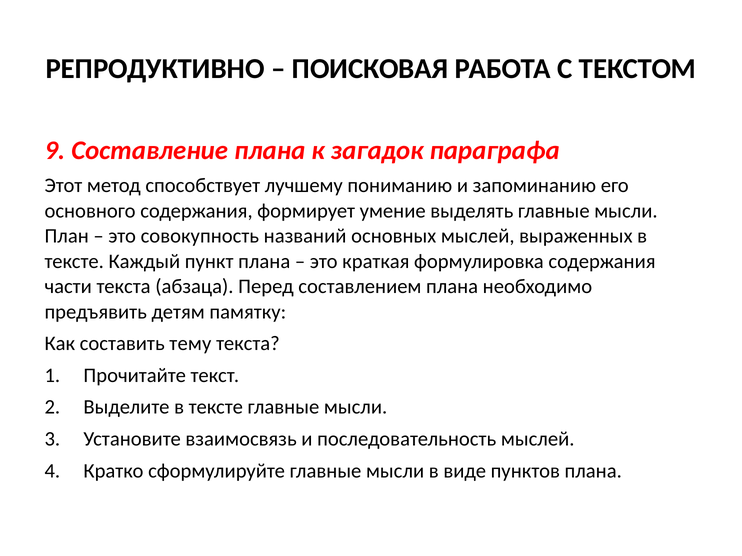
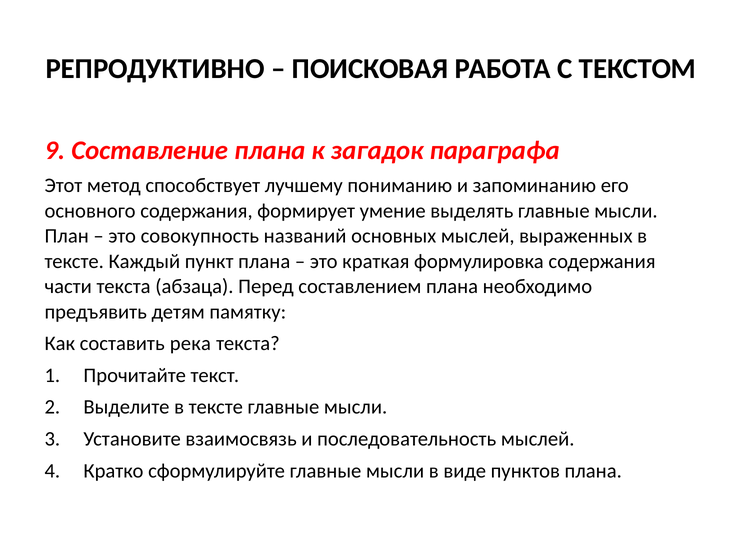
тему: тему -> река (190, 344)
